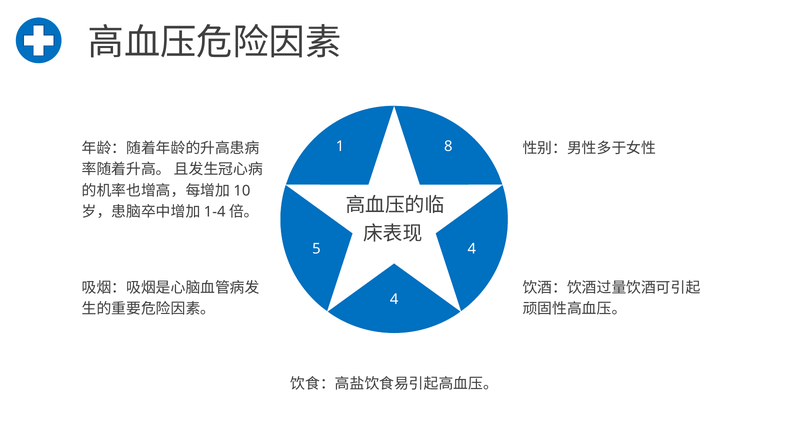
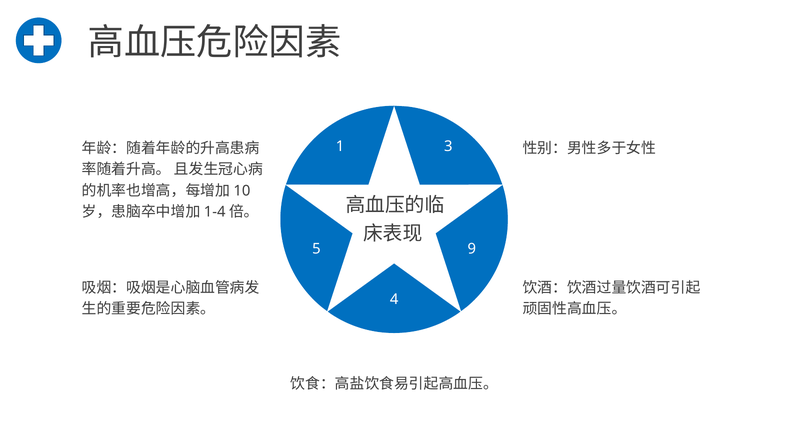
8: 8 -> 3 (448, 146)
5 4: 4 -> 9 (472, 249)
